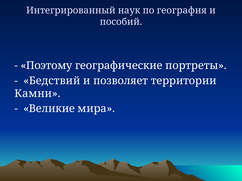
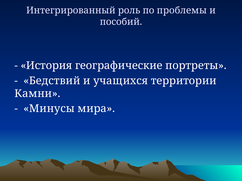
наук: наук -> роль (129, 11)
география: география -> проблемы (182, 11)
Поэтому: Поэтому -> История (46, 66)
позволяет: позволяет -> учащихся (121, 81)
Великие: Великие -> Минусы (49, 109)
